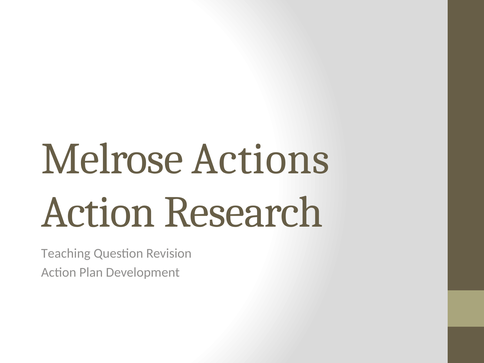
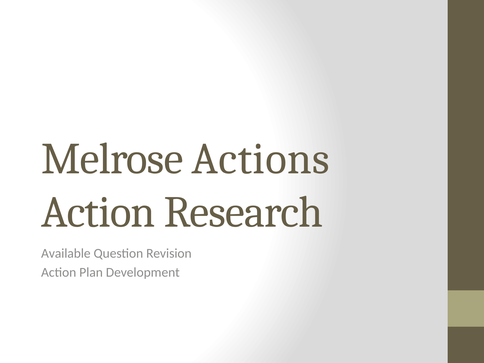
Teaching: Teaching -> Available (66, 253)
